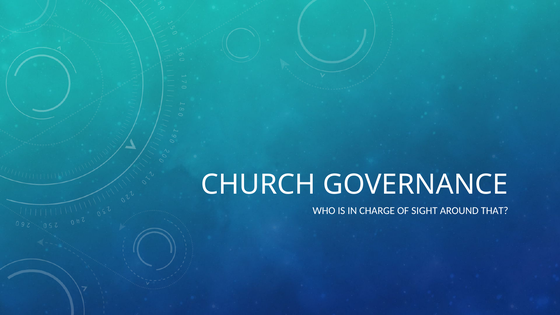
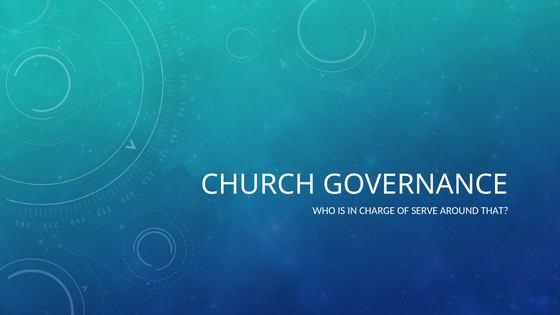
SIGHT: SIGHT -> SERVE (425, 211)
